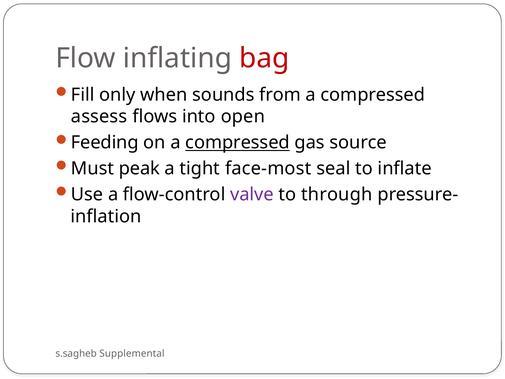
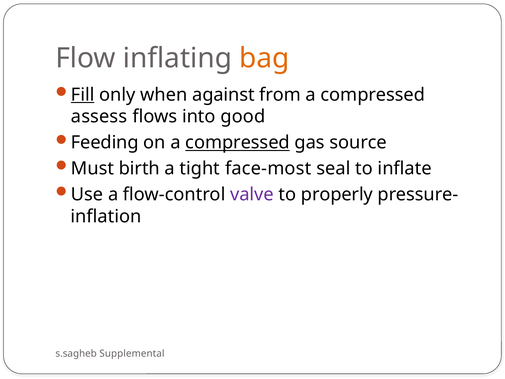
bag colour: red -> orange (264, 58)
Fill underline: none -> present (83, 95)
sounds: sounds -> against (223, 95)
open: open -> good (243, 117)
peak: peak -> birth (139, 168)
through: through -> properly (337, 194)
